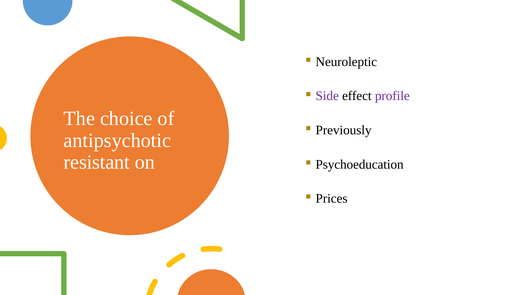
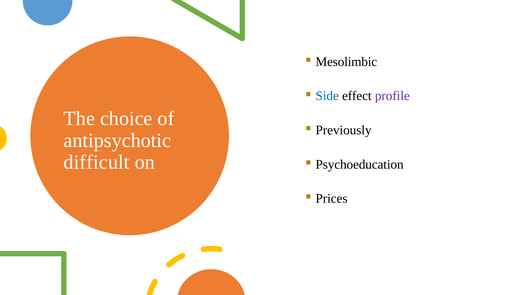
Neuroleptic: Neuroleptic -> Mesolimbic (346, 62)
Side colour: purple -> blue (327, 96)
resistant: resistant -> difficult (97, 162)
